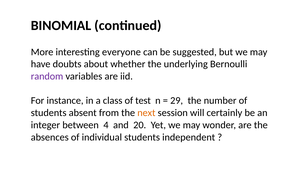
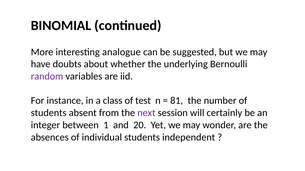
everyone: everyone -> analogue (121, 52)
29: 29 -> 81 (177, 101)
next colour: orange -> purple (146, 113)
4: 4 -> 1 (106, 125)
